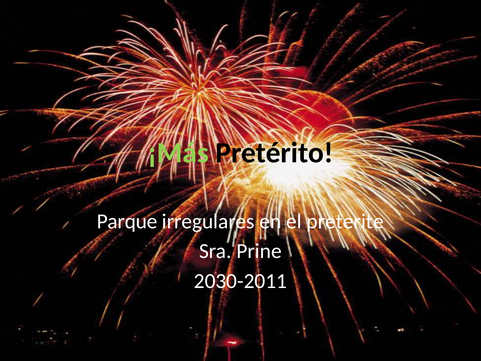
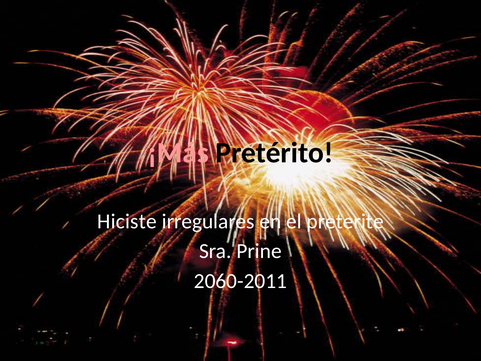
¡Más colour: light green -> pink (178, 153)
Parque: Parque -> Hiciste (127, 221)
2030-2011: 2030-2011 -> 2060-2011 (240, 281)
